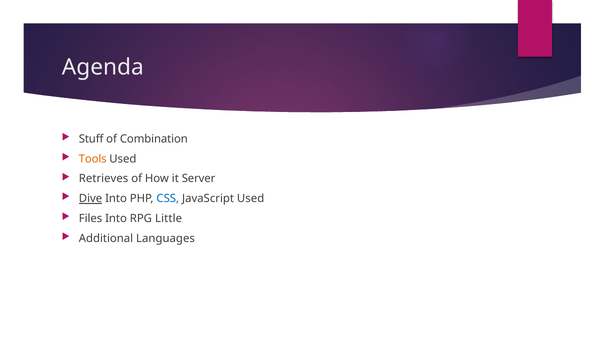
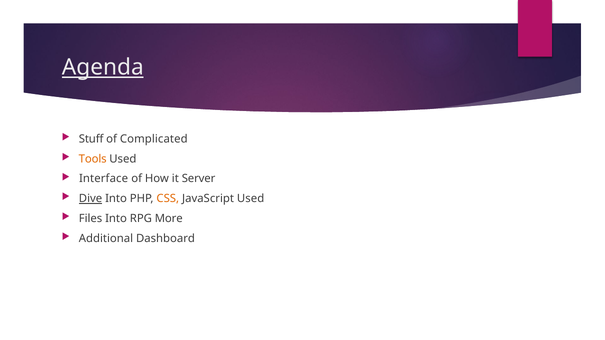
Agenda underline: none -> present (103, 67)
Combination: Combination -> Complicated (154, 139)
Retrieves: Retrieves -> Interface (104, 179)
CSS colour: blue -> orange (168, 199)
Little: Little -> More (169, 219)
Languages: Languages -> Dashboard (165, 239)
